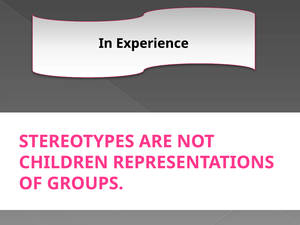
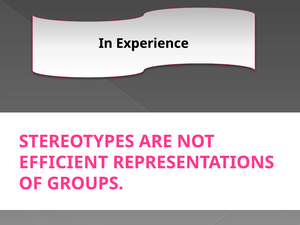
CHILDREN: CHILDREN -> EFFICIENT (63, 162)
